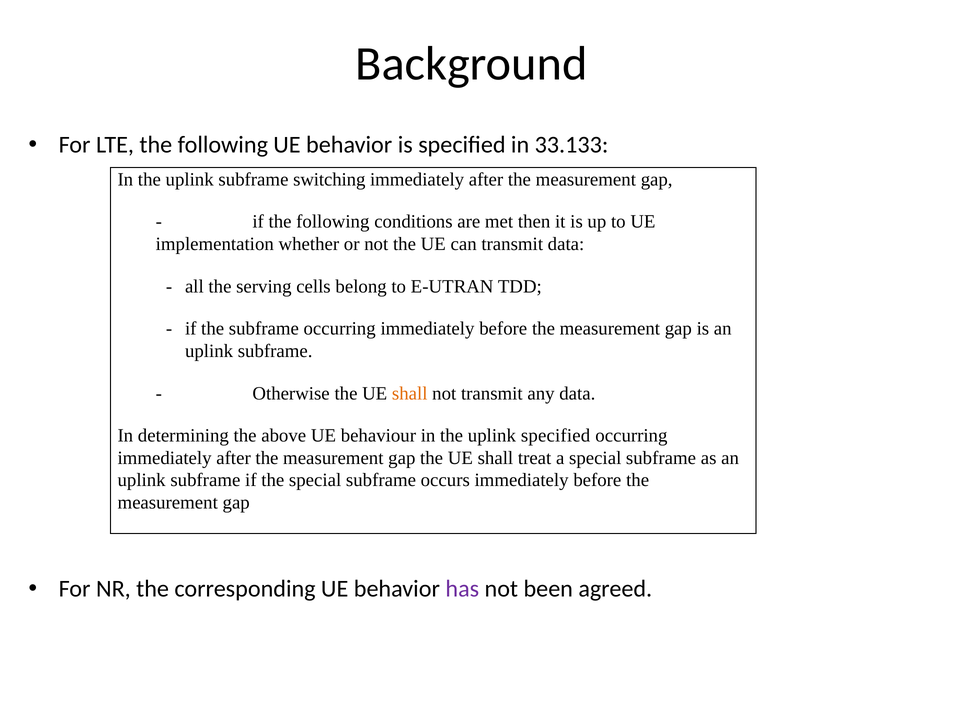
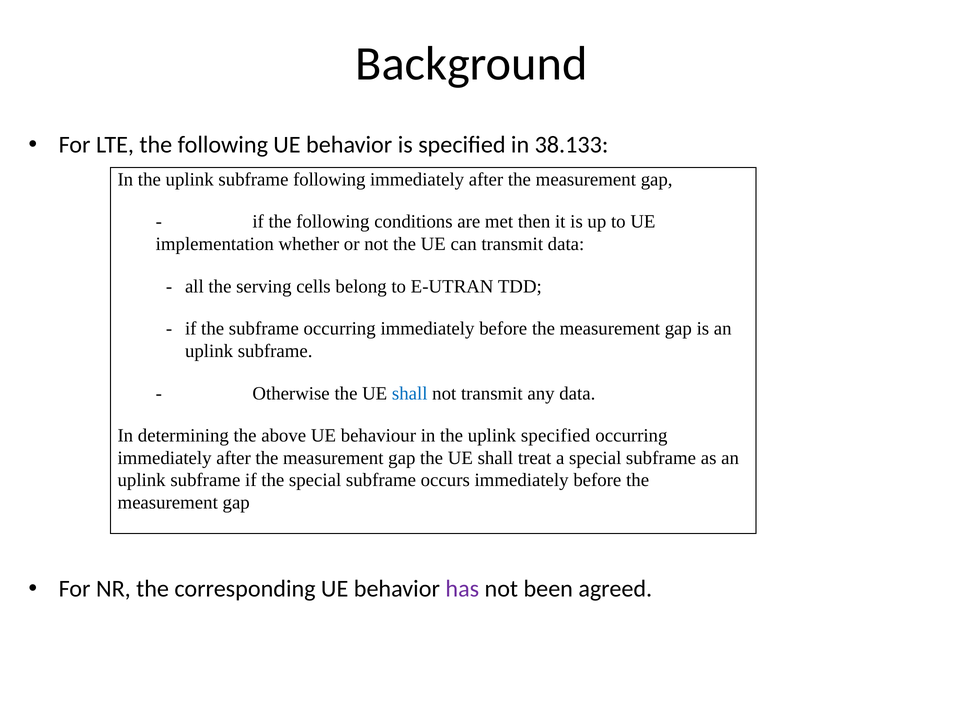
33.133: 33.133 -> 38.133 (571, 145)
subframe switching: switching -> following (329, 179)
shall colour: orange -> blue (410, 393)
